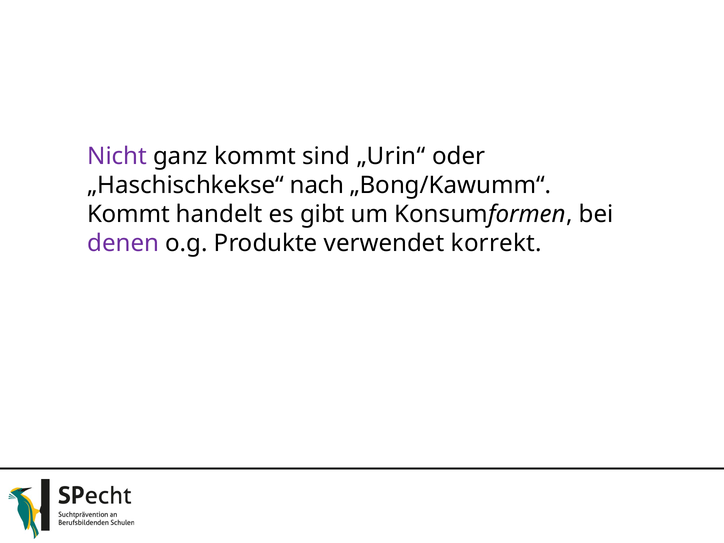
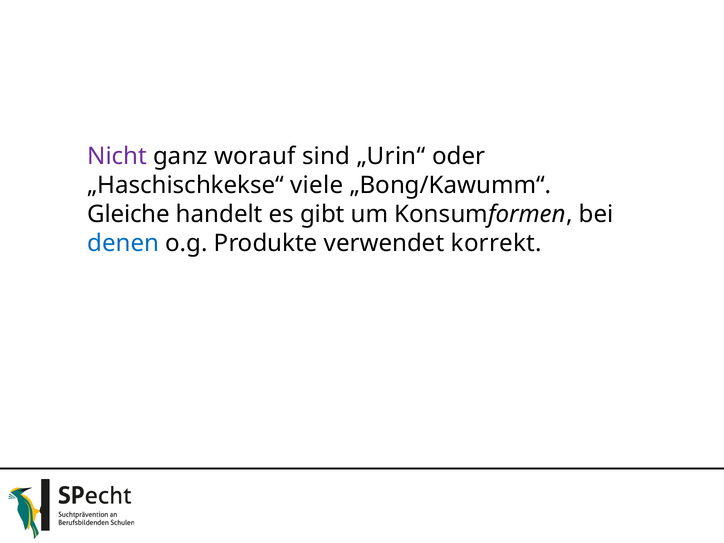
ganz kommt: kommt -> worauf (255, 156)
nach: nach -> viele (317, 185)
Kommt: Kommt -> Gleiche (128, 214)
denen colour: purple -> blue (123, 243)
